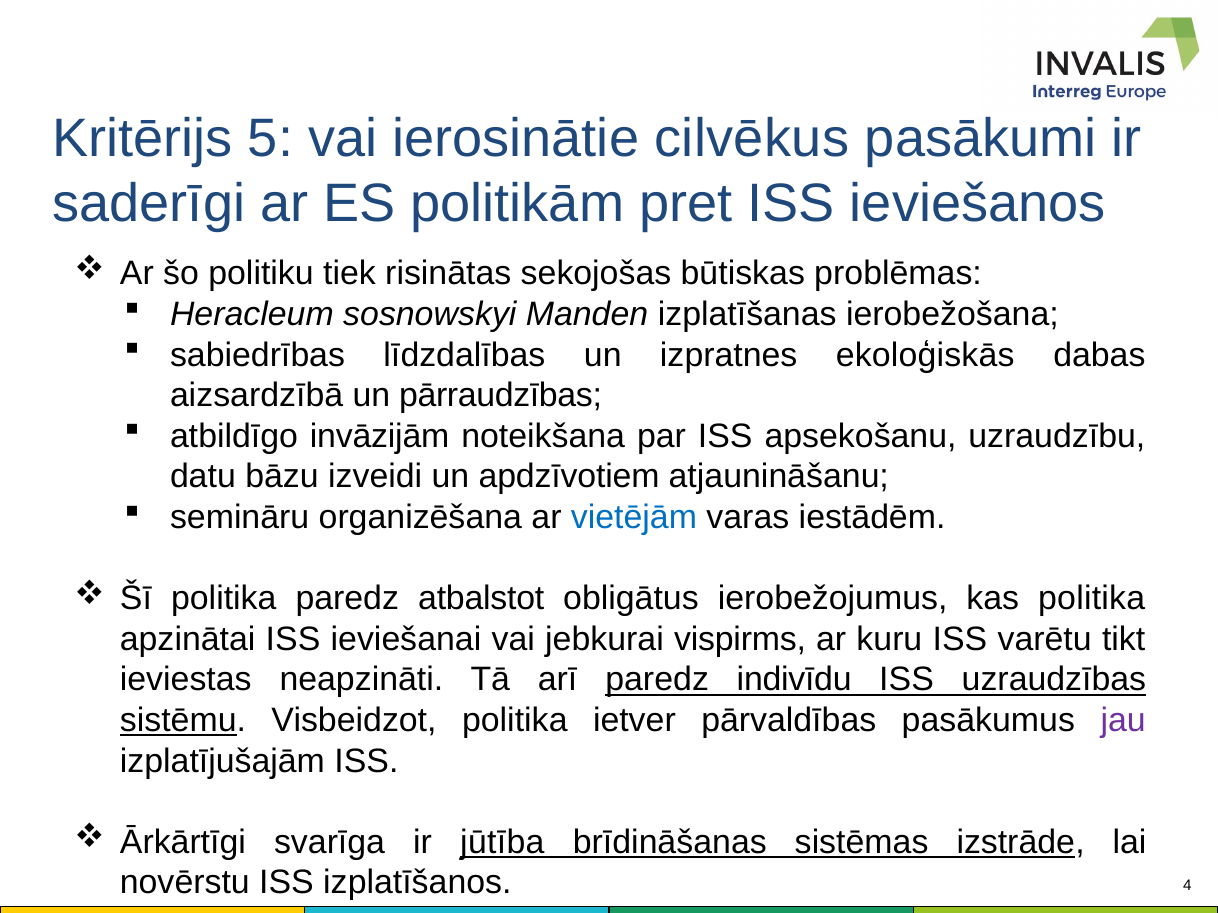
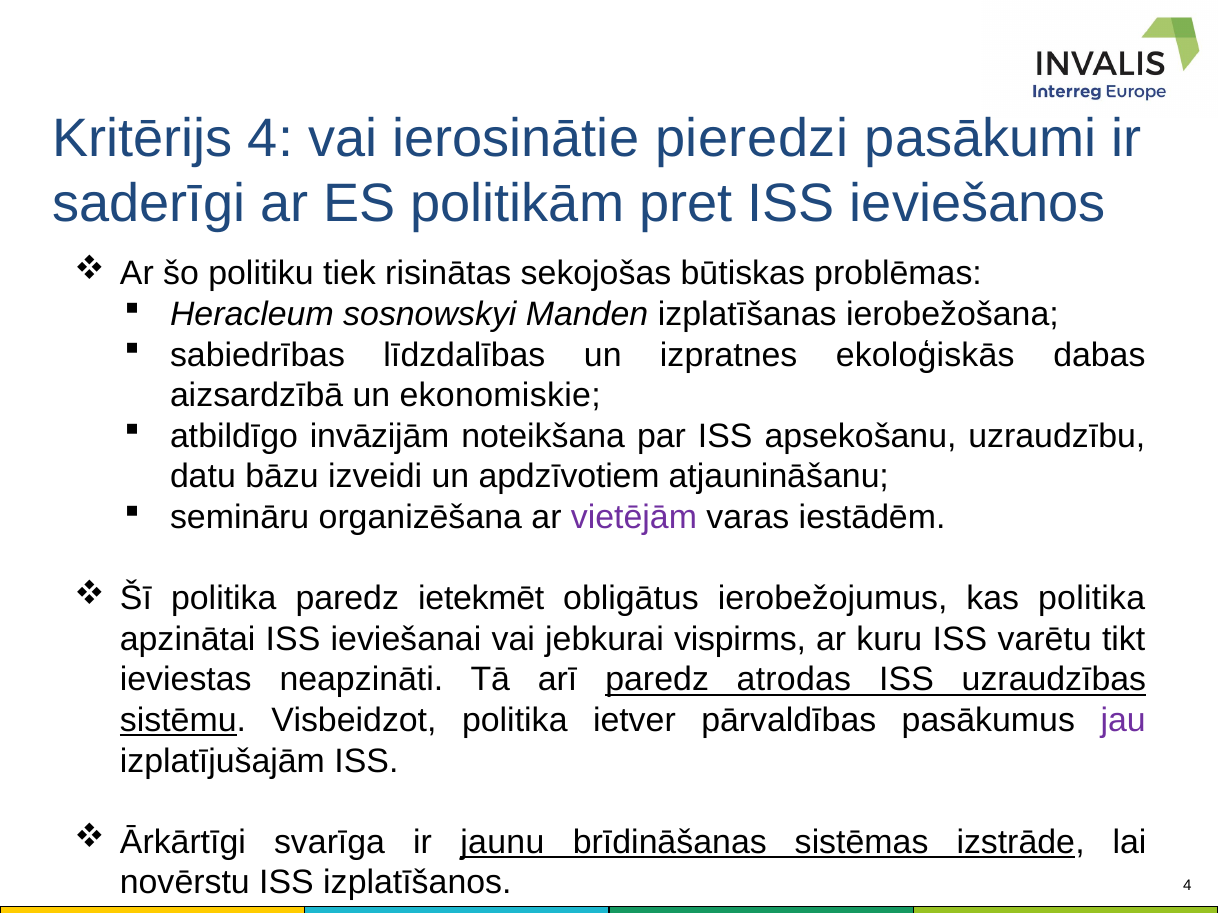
Kritērijs 5: 5 -> 4 (271, 139)
cilvēkus: cilvēkus -> pieredzi (752, 139)
pārraudzības: pārraudzības -> ekonomiskie (500, 396)
vietējām colour: blue -> purple (634, 518)
atbalstot: atbalstot -> ietekmēt (481, 599)
indivīdu: indivīdu -> atrodas (794, 680)
jūtība: jūtība -> jaunu (502, 843)
